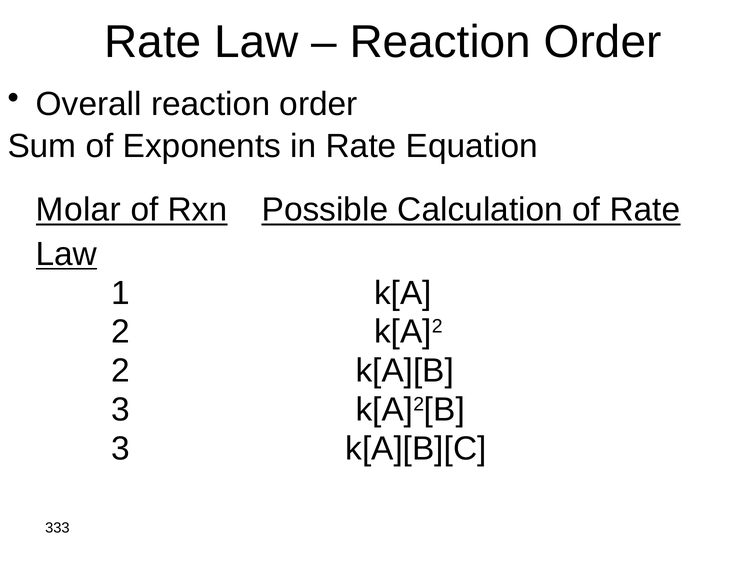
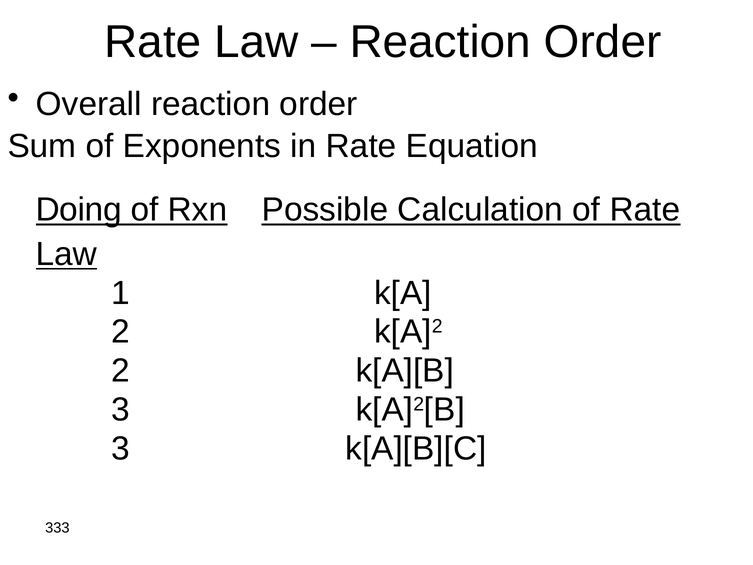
Molar: Molar -> Doing (79, 210)
